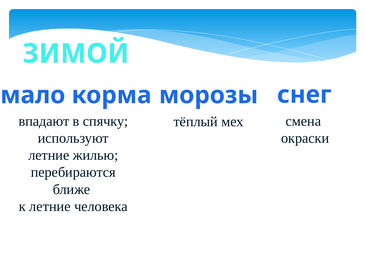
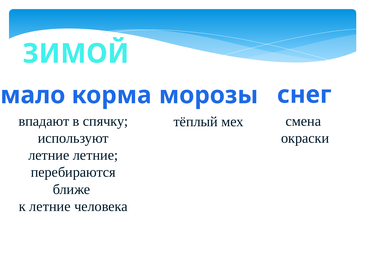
летние жилью: жилью -> летние (95, 155)
